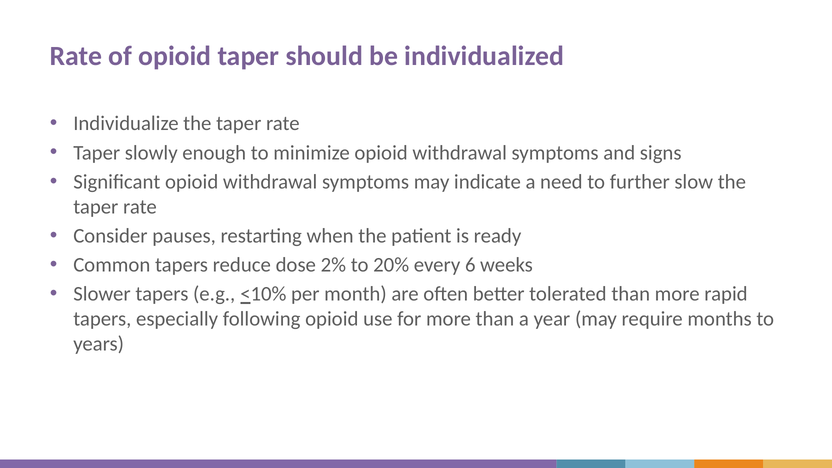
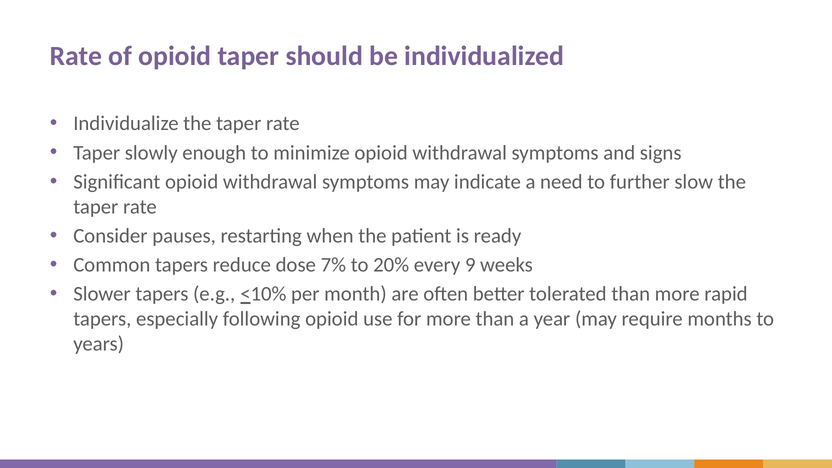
2%: 2% -> 7% (333, 265)
6: 6 -> 9 (470, 265)
